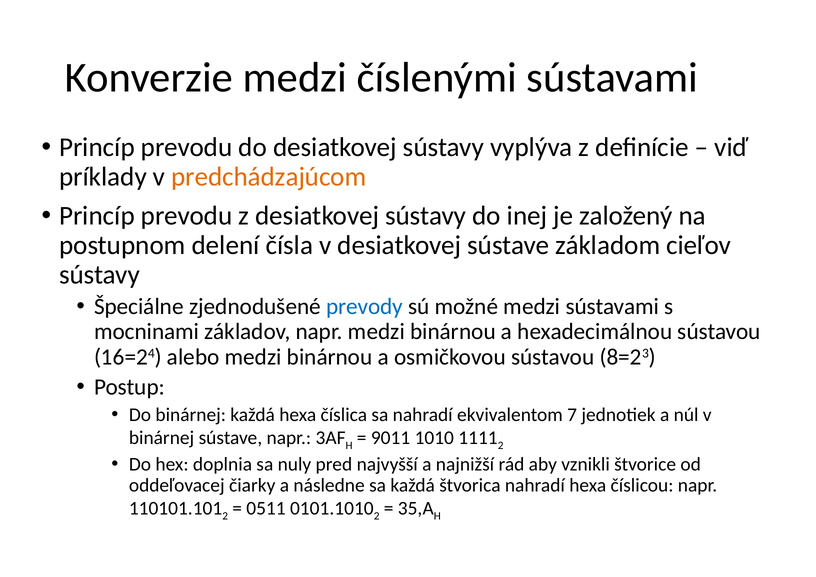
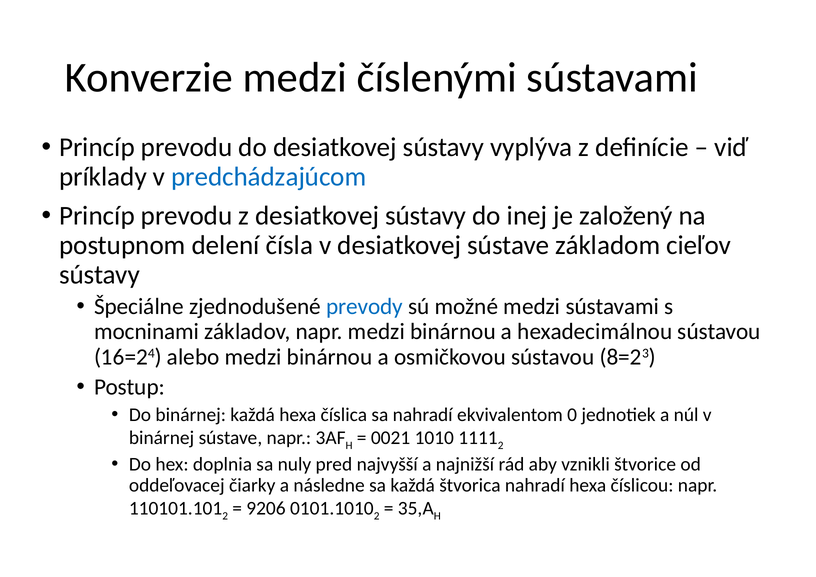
predchádzajúcom colour: orange -> blue (269, 177)
7: 7 -> 0 (572, 414)
9011: 9011 -> 0021 (391, 438)
0511: 0511 -> 9206 (266, 508)
